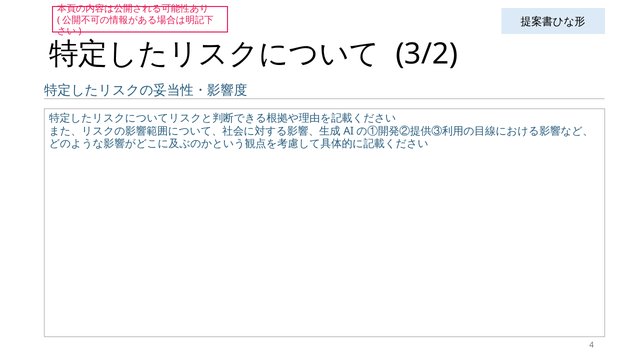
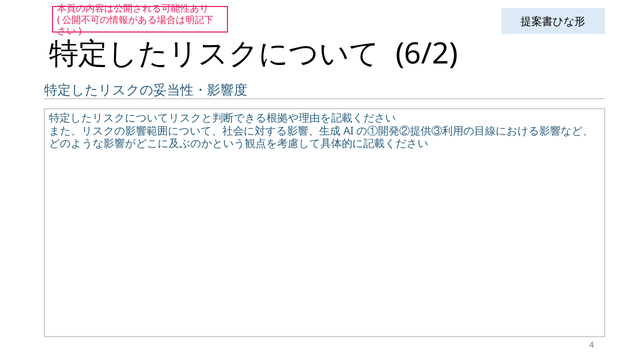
3/2: 3/2 -> 6/2 (427, 54)
